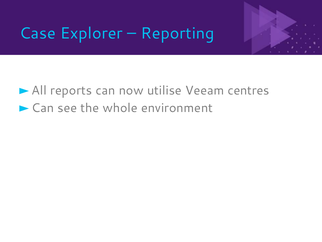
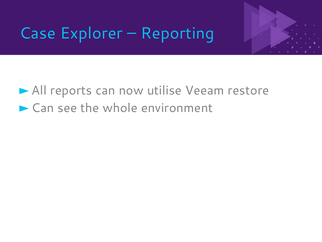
centres: centres -> restore (248, 90)
